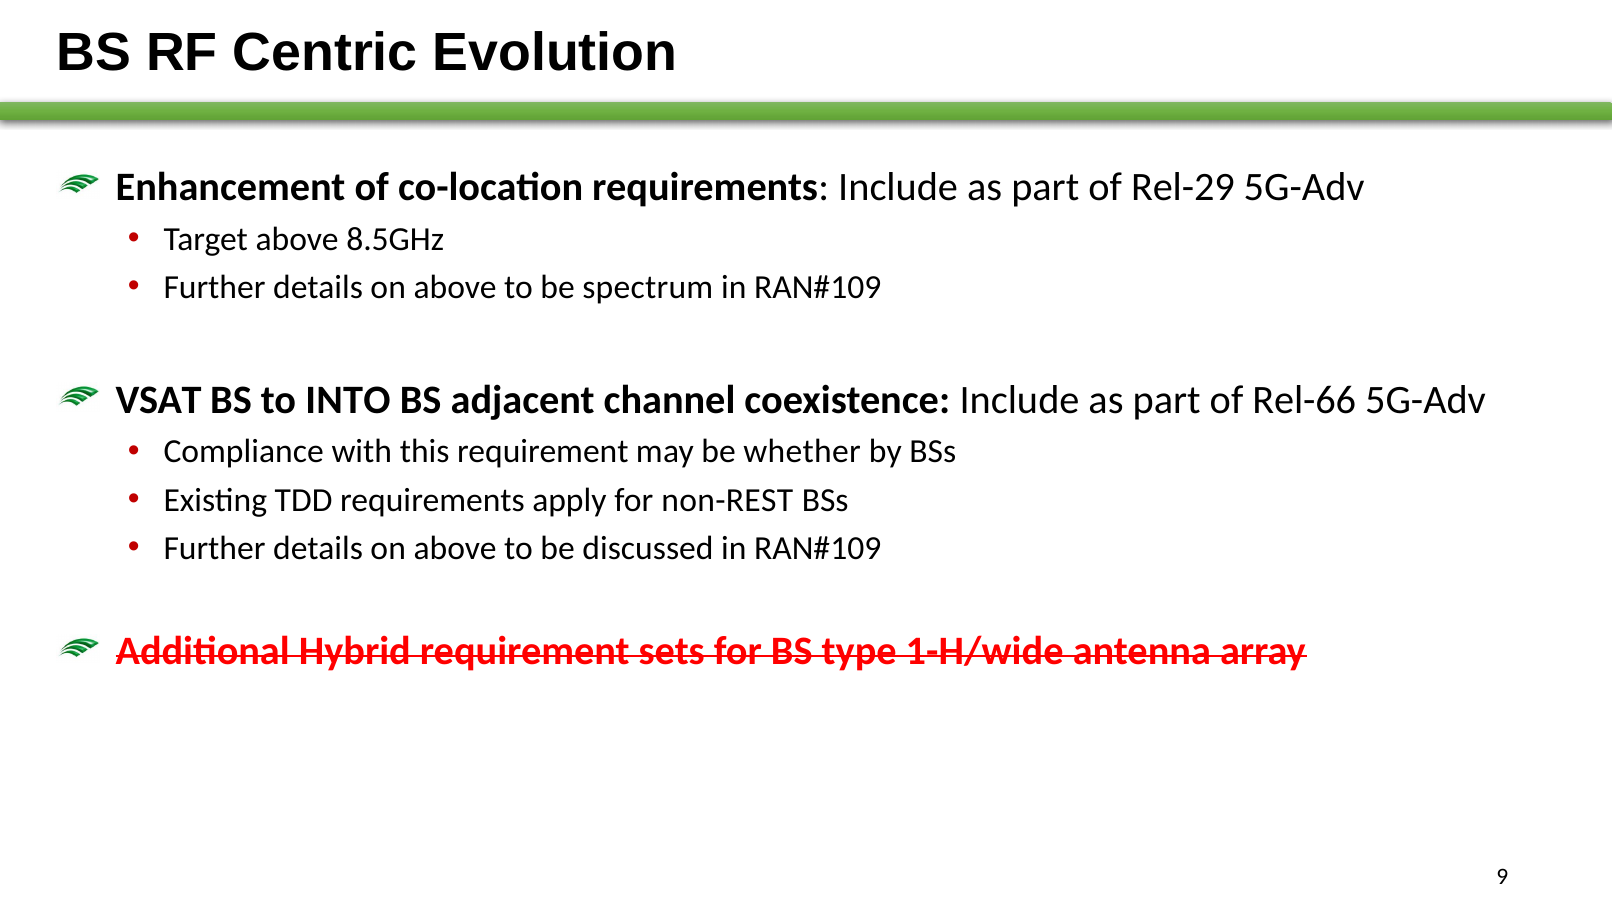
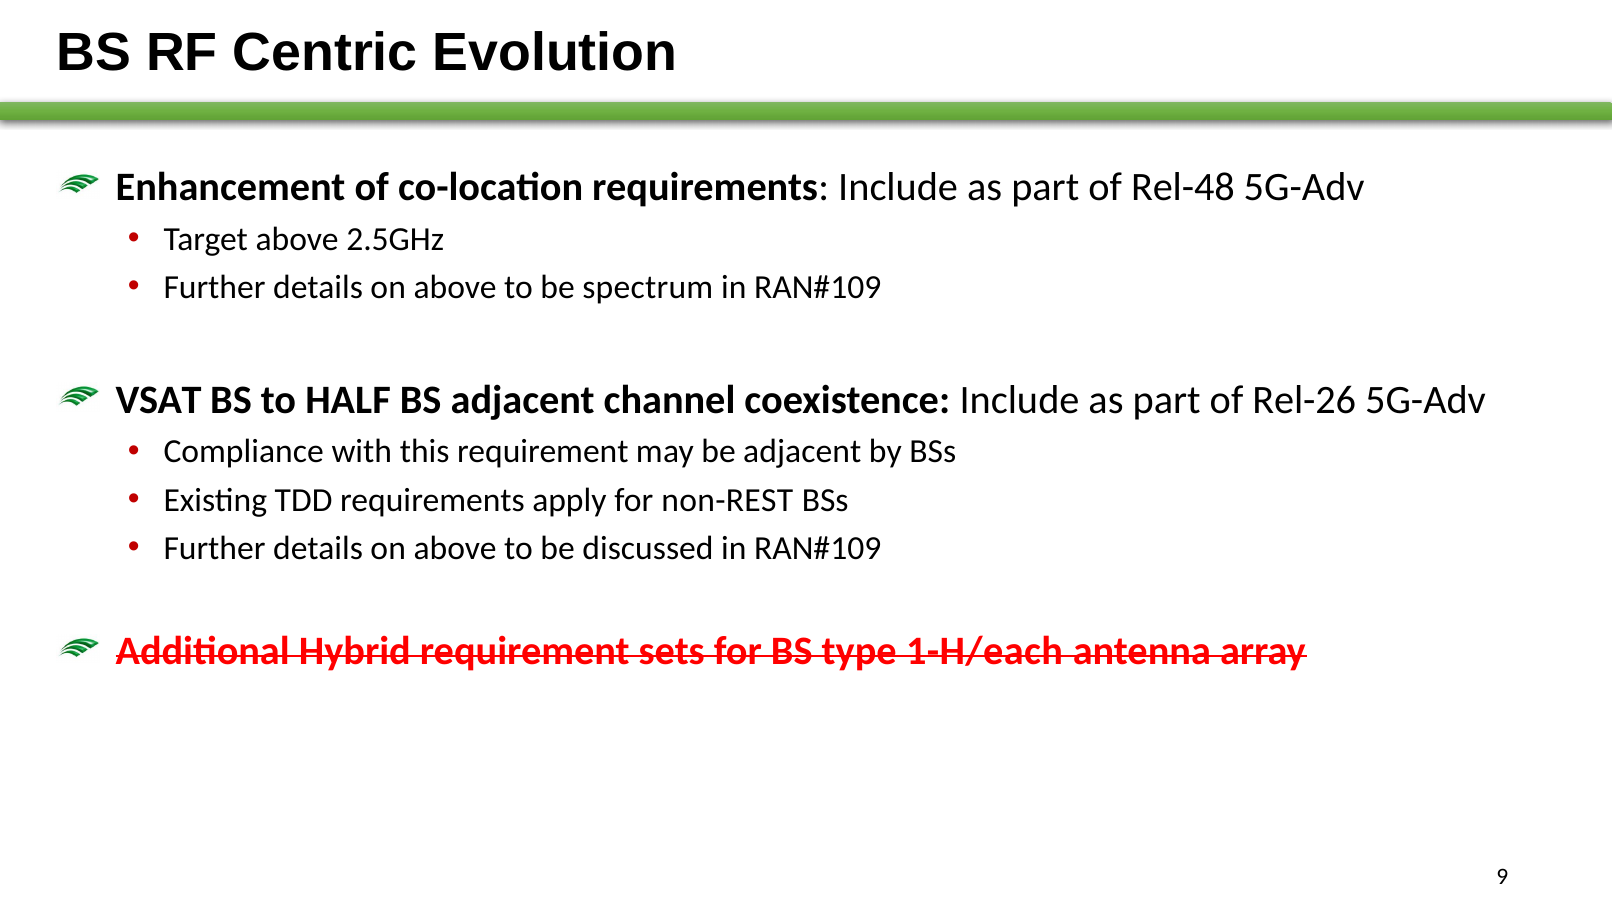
Rel-29: Rel-29 -> Rel-48 (1183, 187)
8.5GHz: 8.5GHz -> 2.5GHz (395, 239)
INTO: INTO -> HALF (348, 400)
Rel-66: Rel-66 -> Rel-26 (1304, 400)
be whether: whether -> adjacent (802, 452)
1-H/wide: 1-H/wide -> 1-H/each (985, 651)
